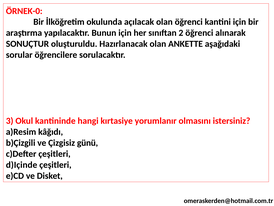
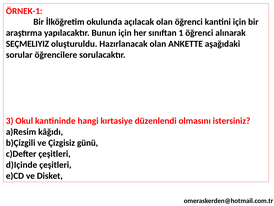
ÖRNEK-0: ÖRNEK-0 -> ÖRNEK-1 (24, 11)
2: 2 -> 1 (181, 33)
SONUÇTUR: SONUÇTUR -> SEÇMELIYIZ (27, 44)
yorumlanır: yorumlanır -> düzenlendi (156, 121)
